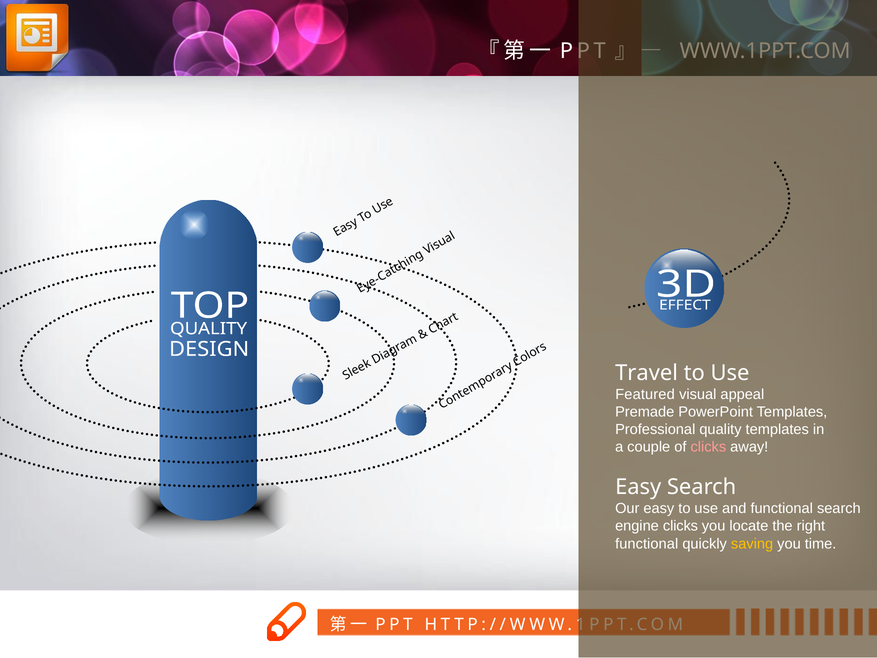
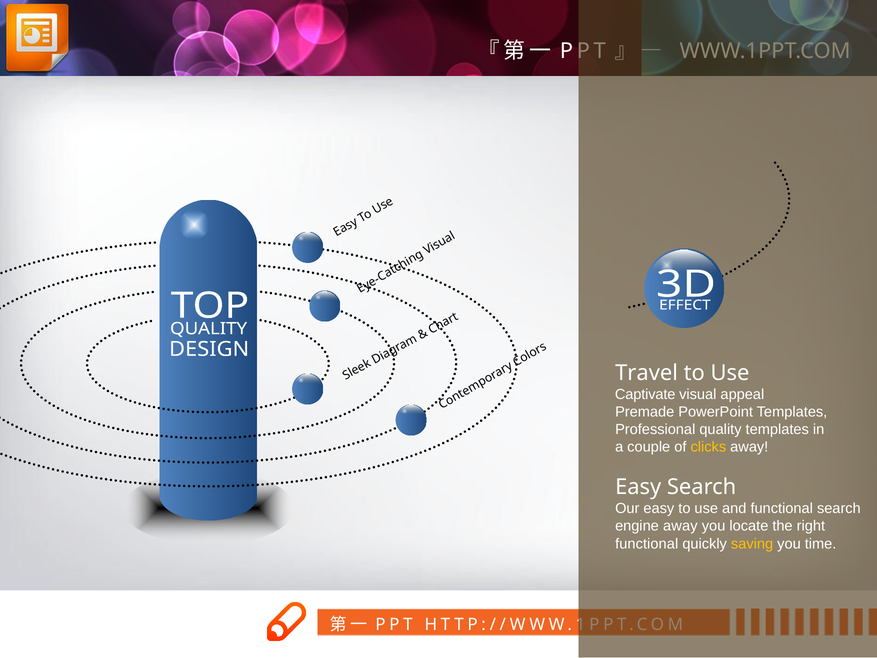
Featured: Featured -> Captivate (645, 394)
clicks colour: pink -> yellow (708, 447)
engine clicks: clicks -> away (680, 526)
